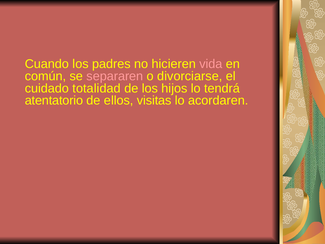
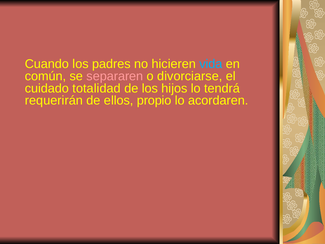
vida colour: pink -> light blue (211, 64)
atentatorio: atentatorio -> requerirán (54, 100)
visitas: visitas -> propio (154, 100)
